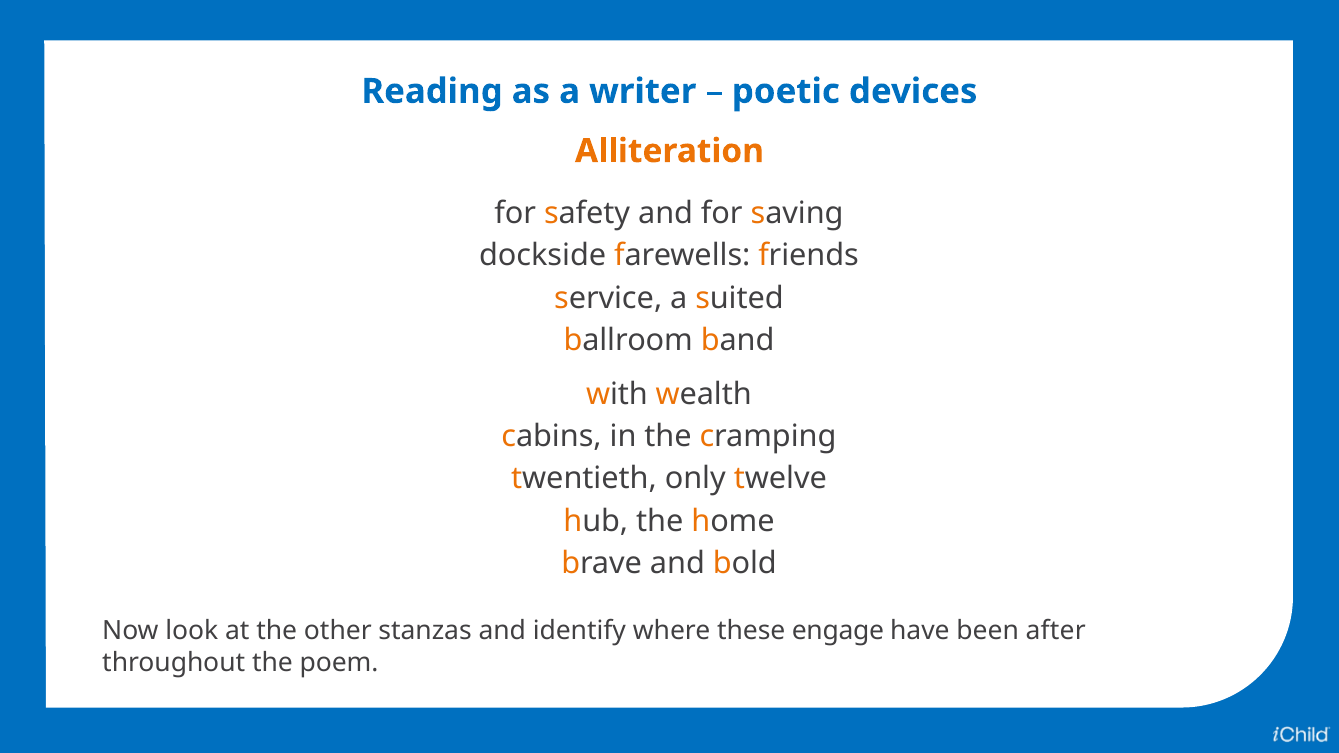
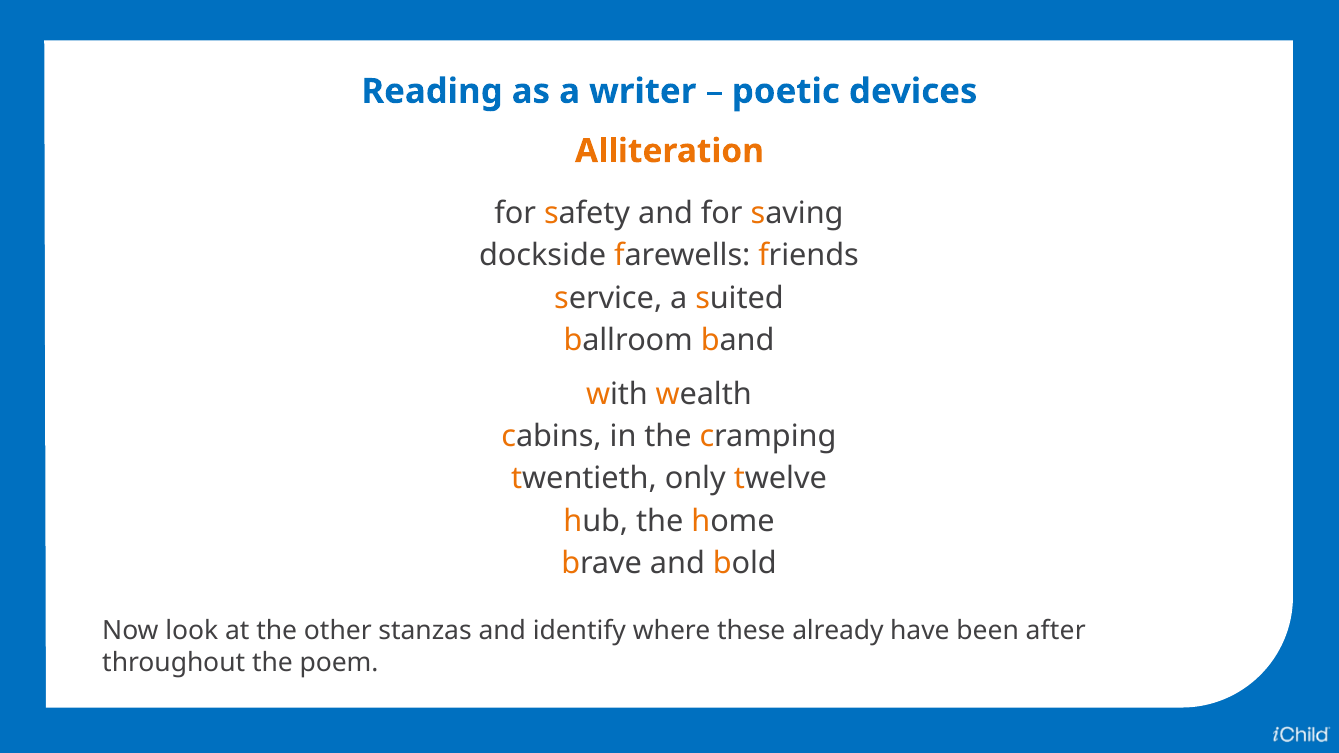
engage: engage -> already (838, 631)
